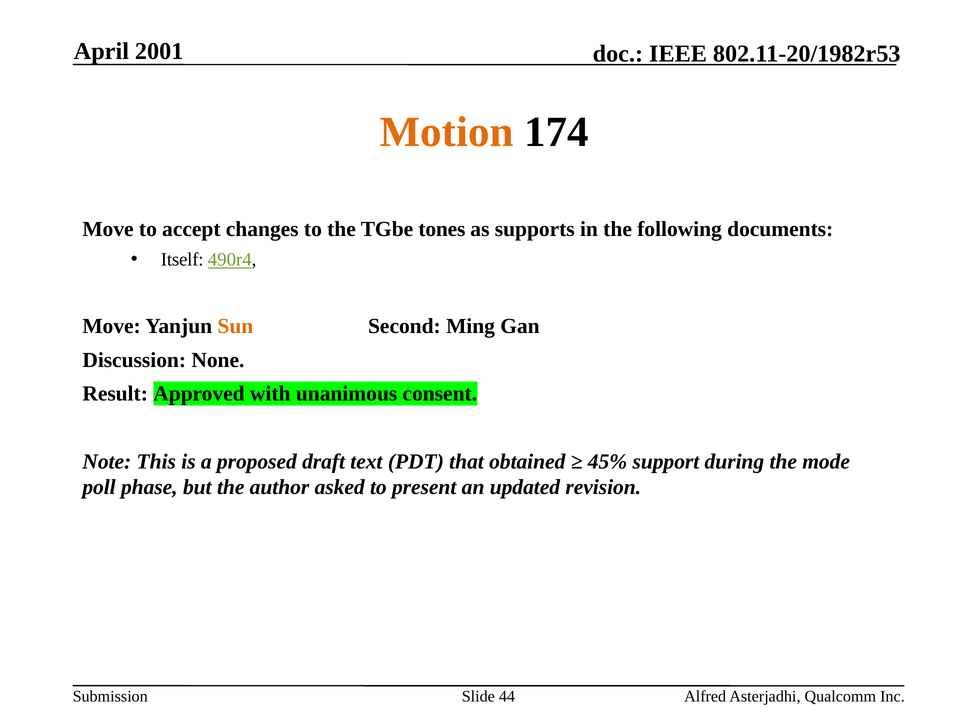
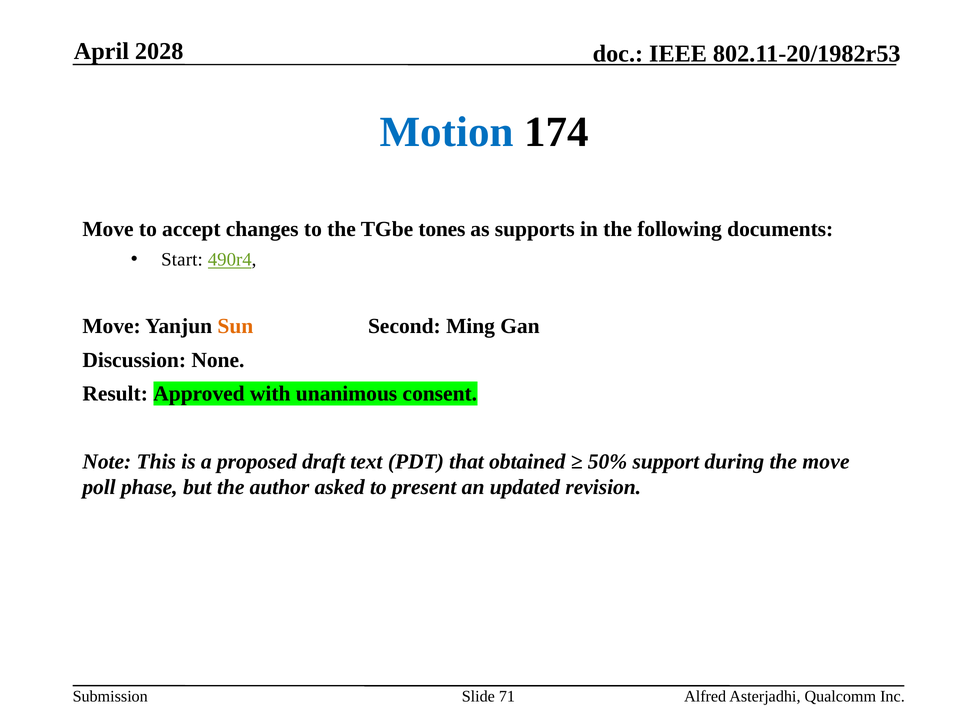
2001: 2001 -> 2028 (159, 51)
Motion colour: orange -> blue (447, 132)
Itself: Itself -> Start (182, 260)
45%: 45% -> 50% (608, 462)
the mode: mode -> move (826, 462)
44: 44 -> 71 (507, 697)
